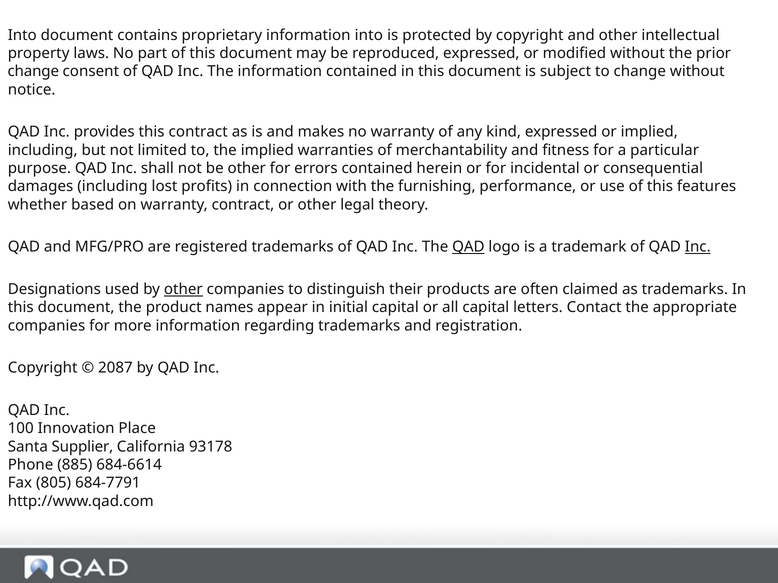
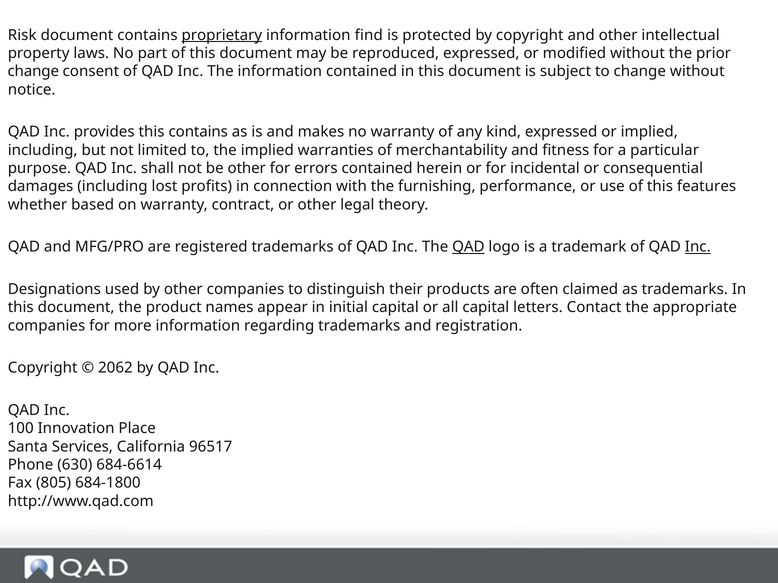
Into: Into -> Risk (22, 35)
proprietary underline: none -> present (222, 35)
information into: into -> find (369, 35)
this contract: contract -> contains (198, 132)
other underline: present -> none (183, 290)
2087: 2087 -> 2062 (115, 368)
Supplier: Supplier -> Services (82, 447)
93178: 93178 -> 96517 (211, 447)
885: 885 -> 630 (75, 465)
684-7791: 684-7791 -> 684-1800 (108, 483)
